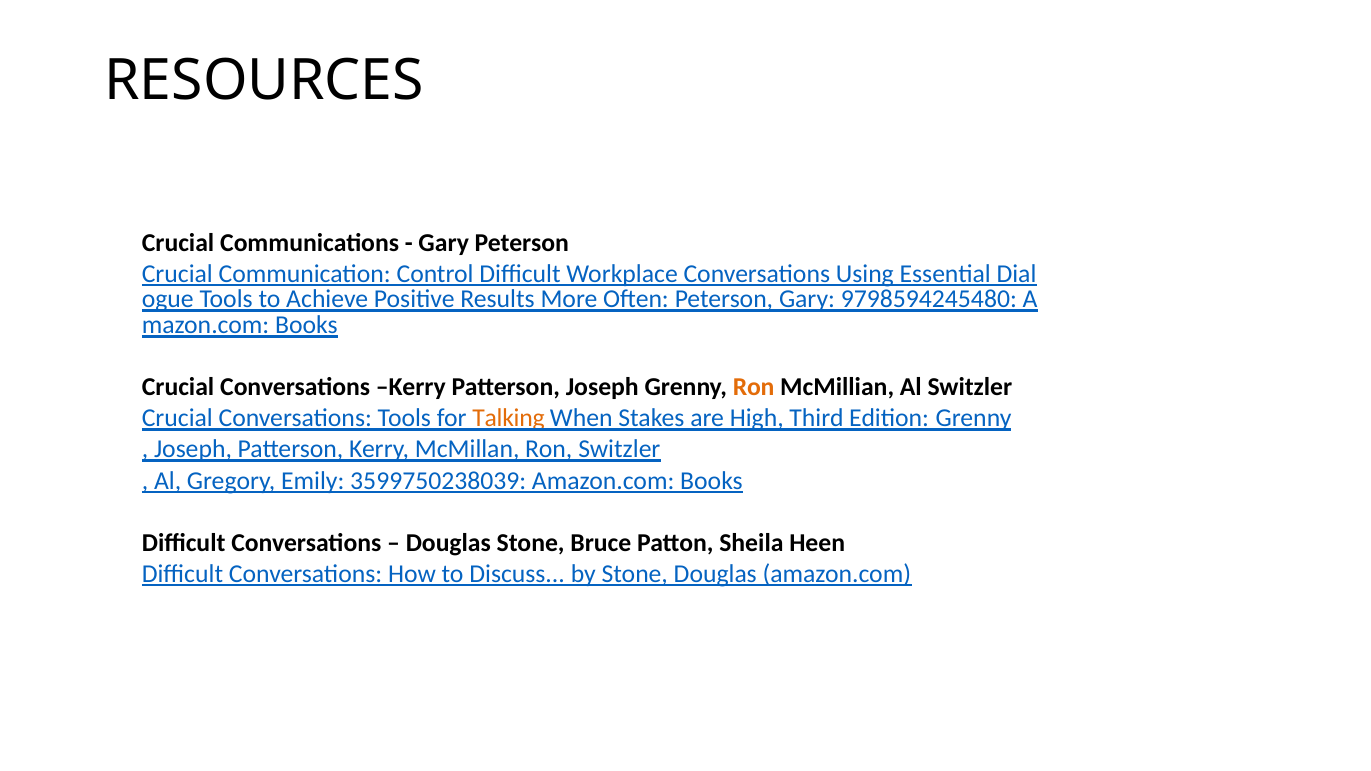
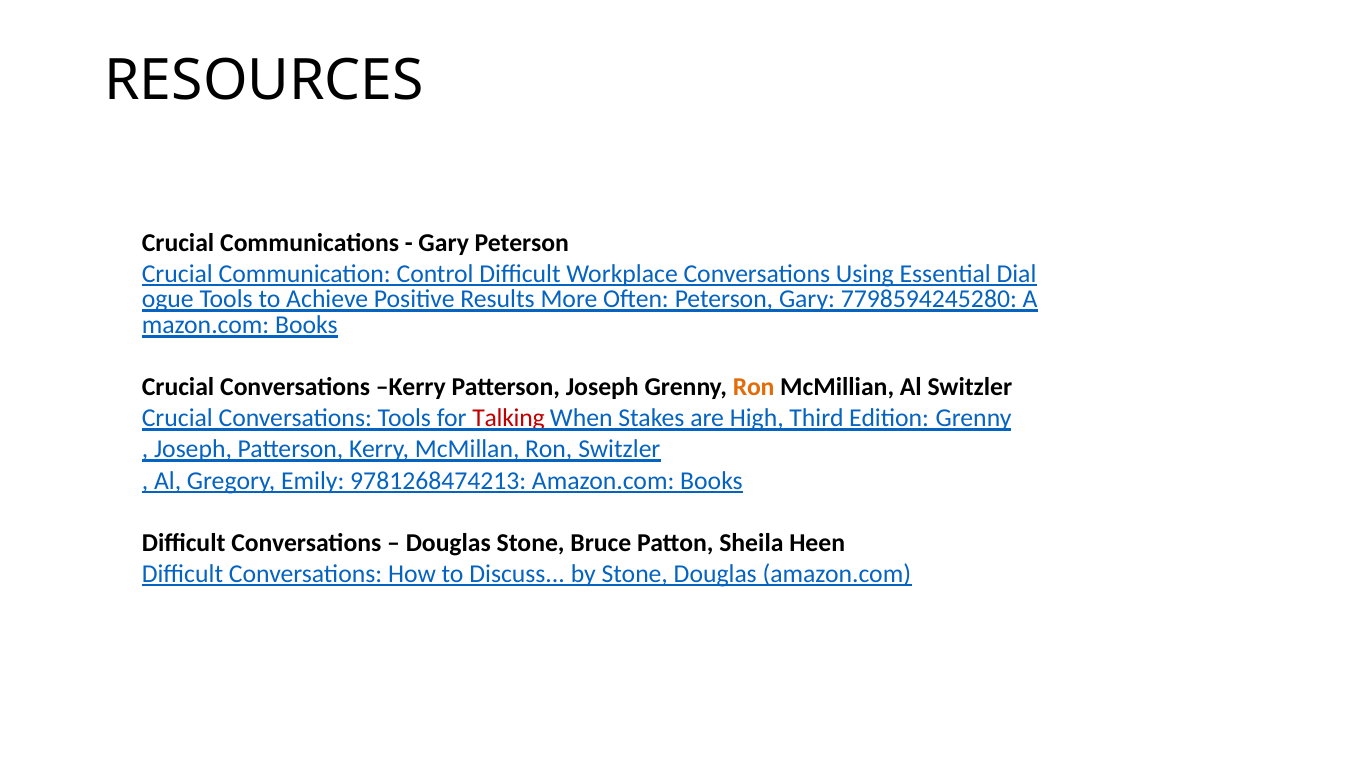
9798594245480: 9798594245480 -> 7798594245280 (929, 299)
Talking colour: orange -> red (508, 418)
3599750238039: 3599750238039 -> 9781268474213 (438, 481)
